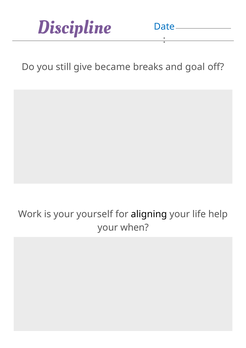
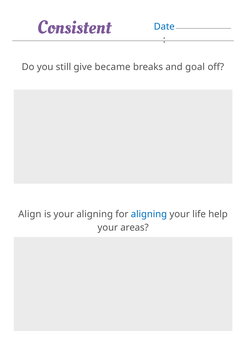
Discipline: Discipline -> Consistent (74, 27)
Work: Work -> Align (30, 214)
your yourself: yourself -> aligning (95, 214)
aligning colour: black -> blue (149, 214)
when: when -> areas (134, 228)
